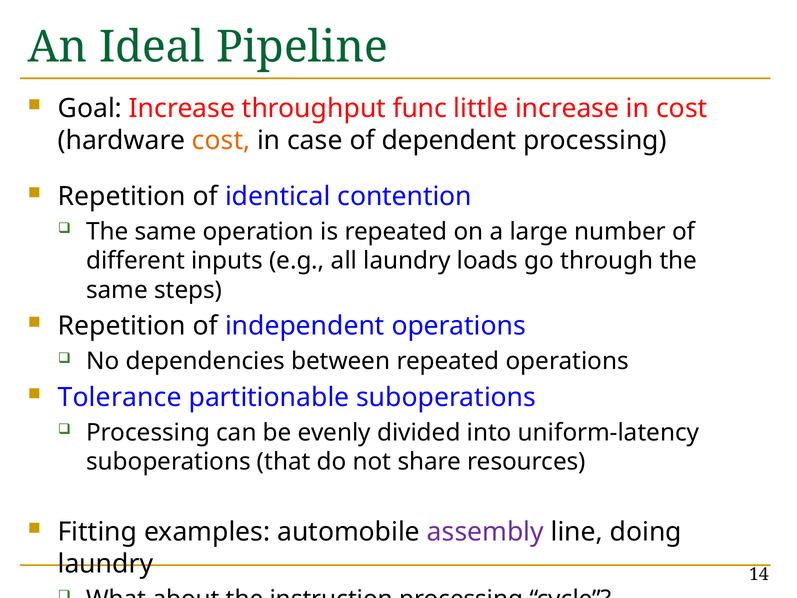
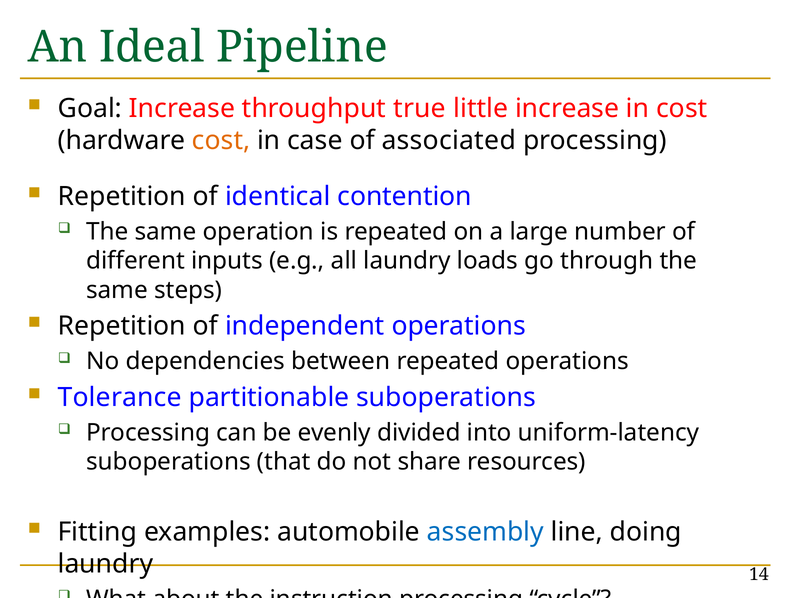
func: func -> true (420, 109)
dependent: dependent -> associated (449, 141)
assembly colour: purple -> blue (485, 532)
